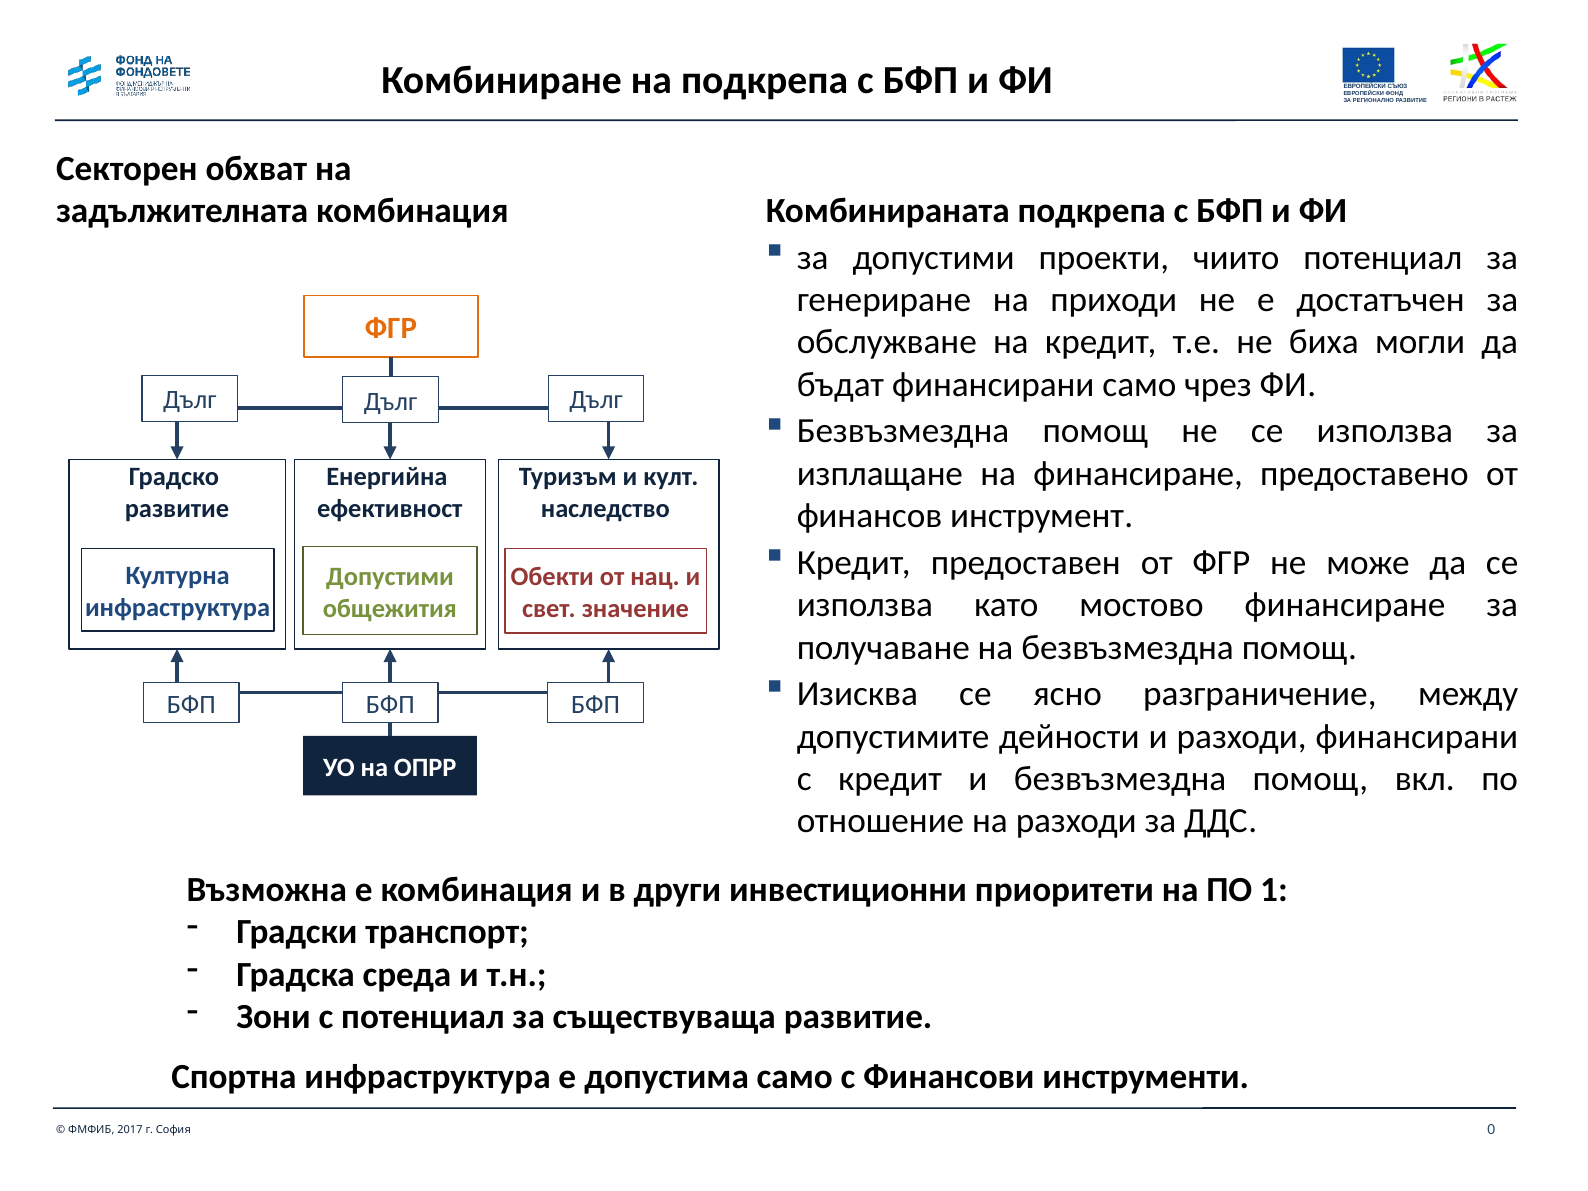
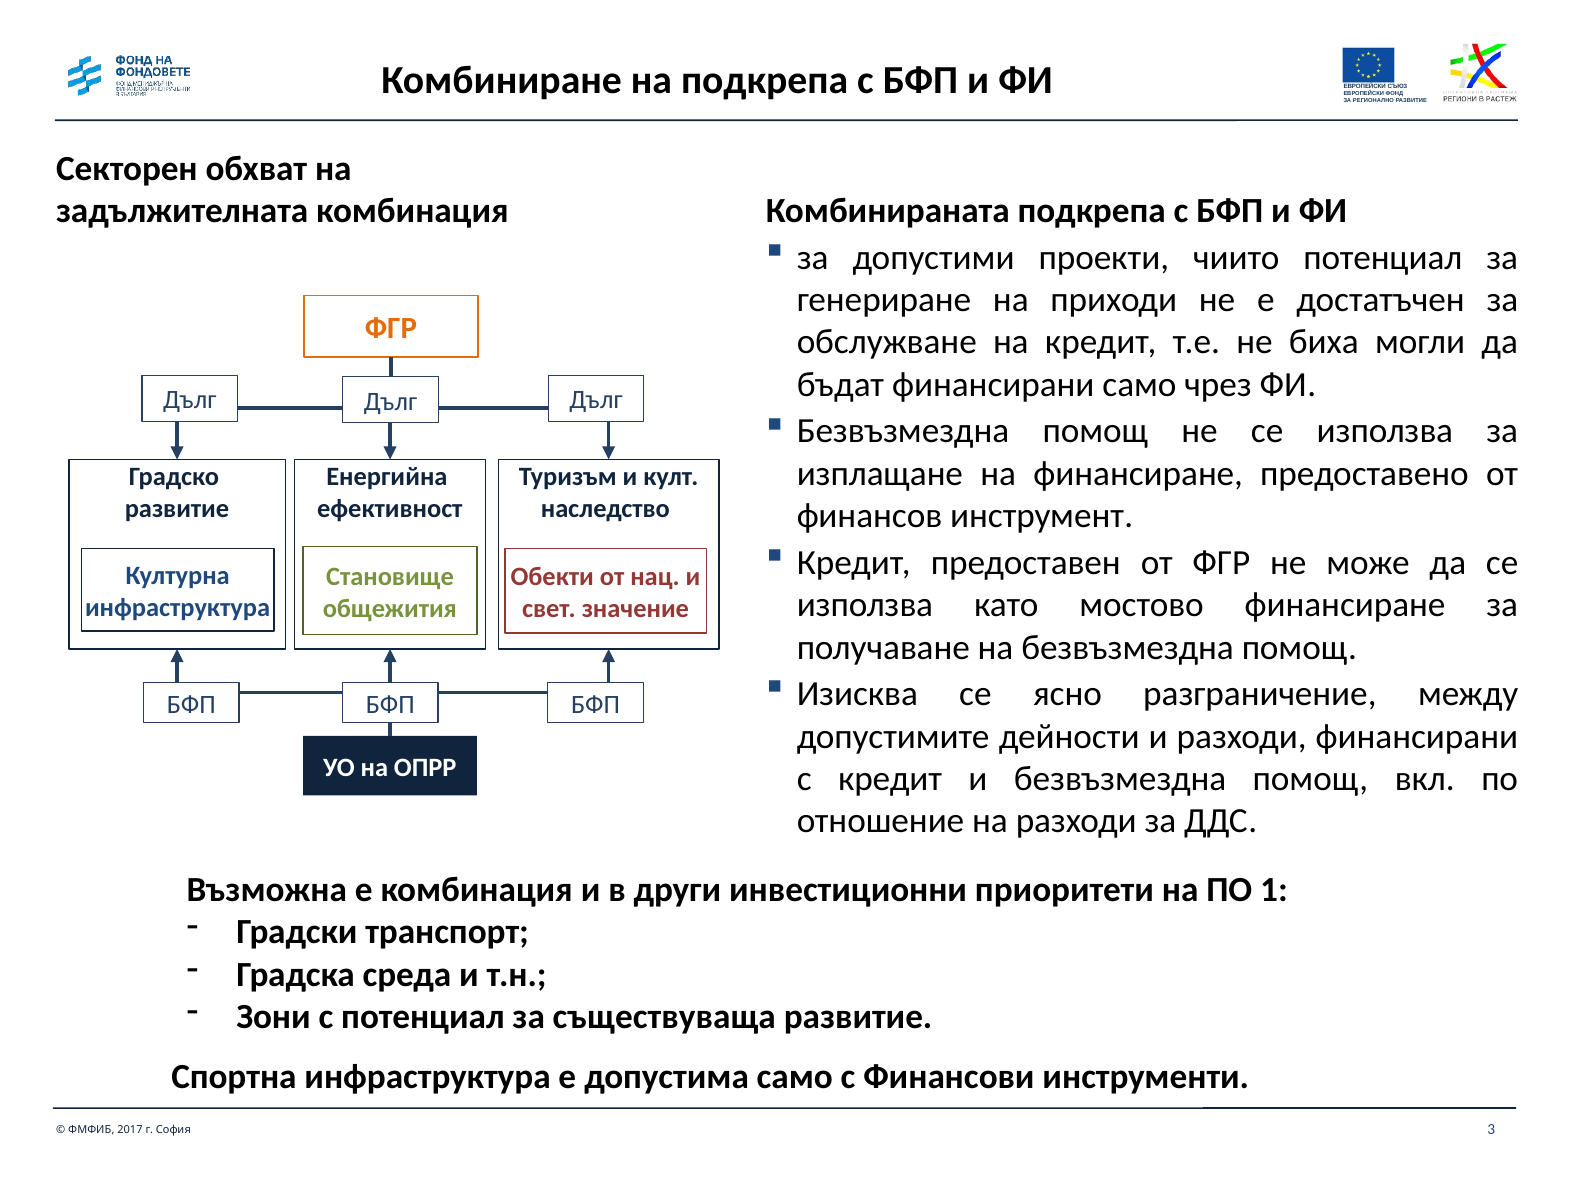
Допустими: Допустими -> Становище (390, 577)
0: 0 -> 3 (1491, 1130)
